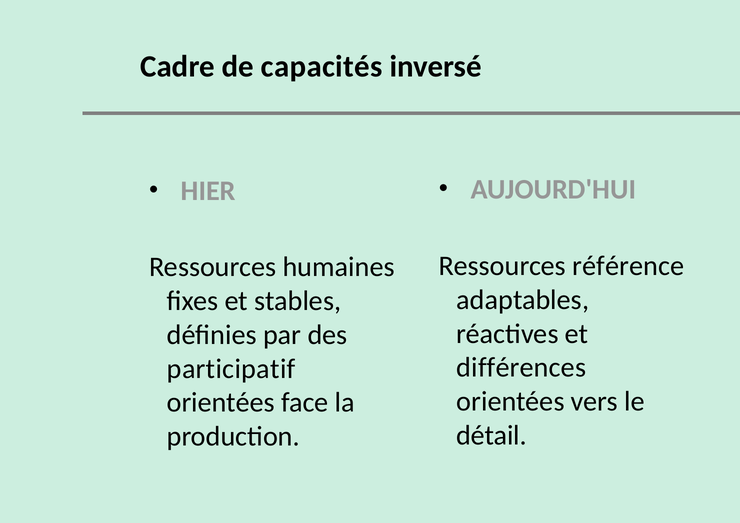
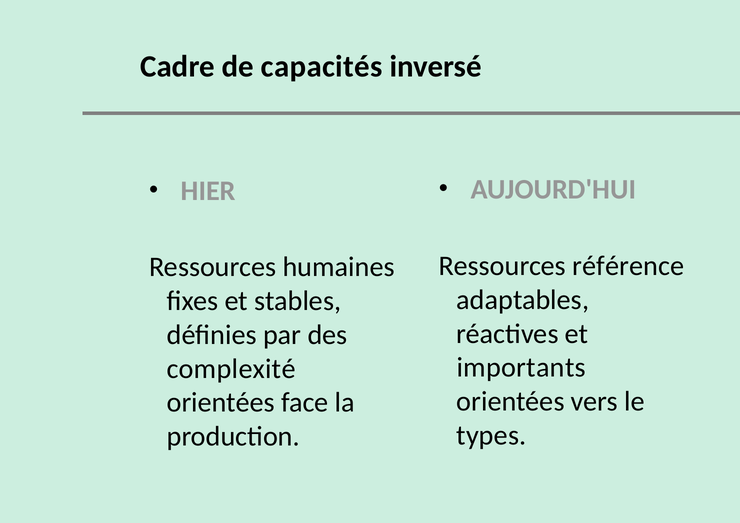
différences: différences -> importants (521, 367)
participatif: participatif -> complexité (231, 368)
détail: détail -> types (491, 435)
